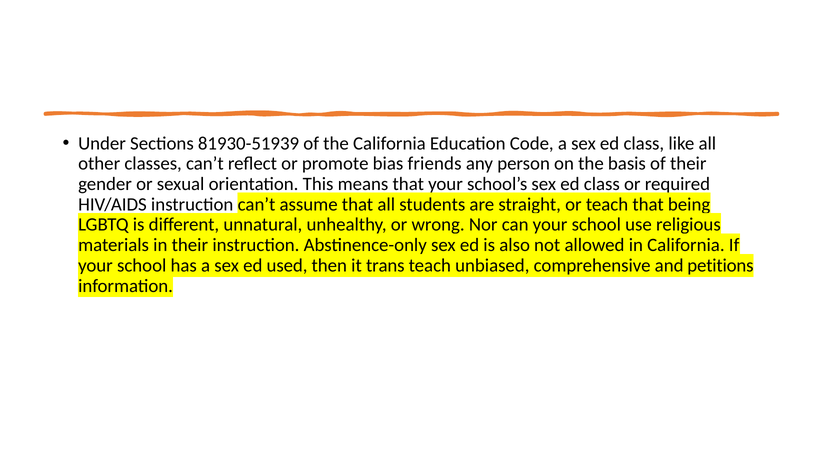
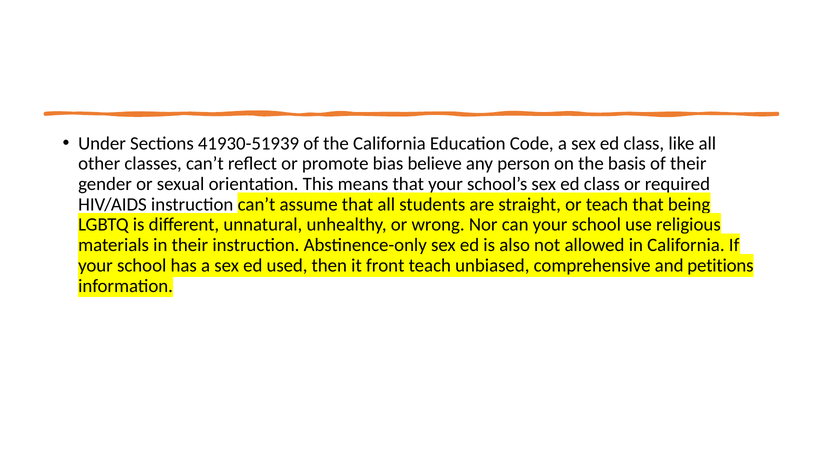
81930-51939: 81930-51939 -> 41930-51939 (249, 143)
friends: friends -> believe (435, 164)
trans: trans -> front (385, 265)
